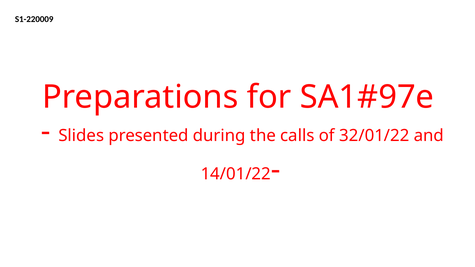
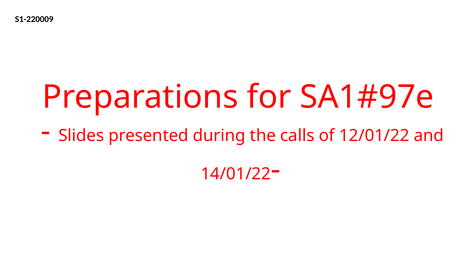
32/01/22: 32/01/22 -> 12/01/22 (374, 136)
